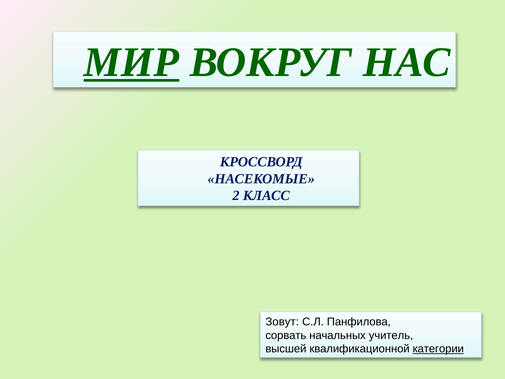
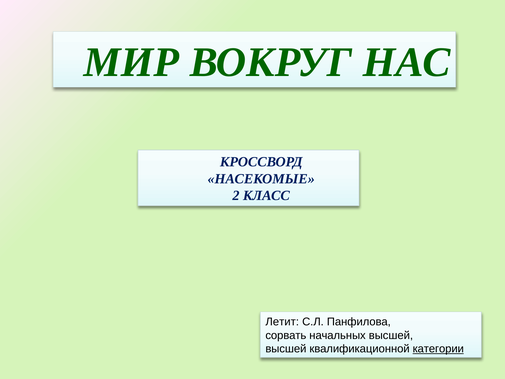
МИР underline: present -> none (131, 62)
Зовут: Зовут -> Летит (282, 322)
начальных учитель: учитель -> высшей (391, 335)
